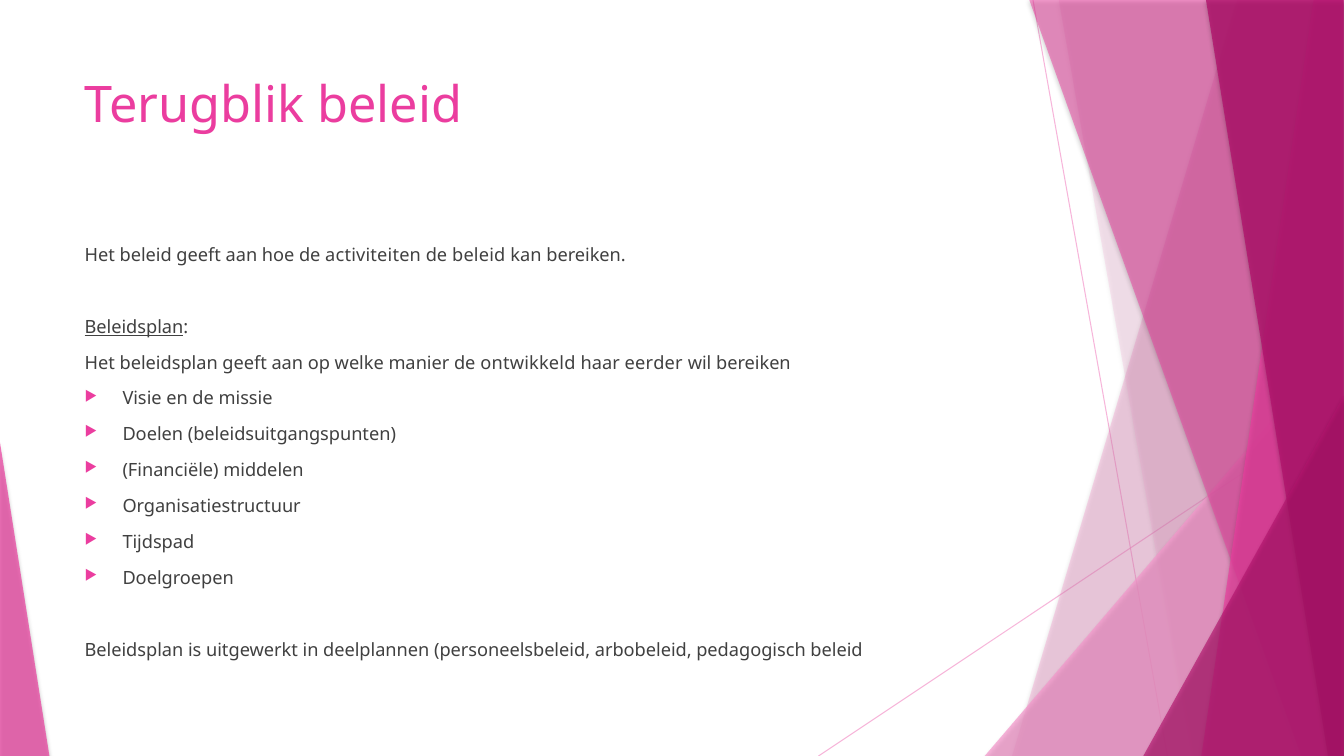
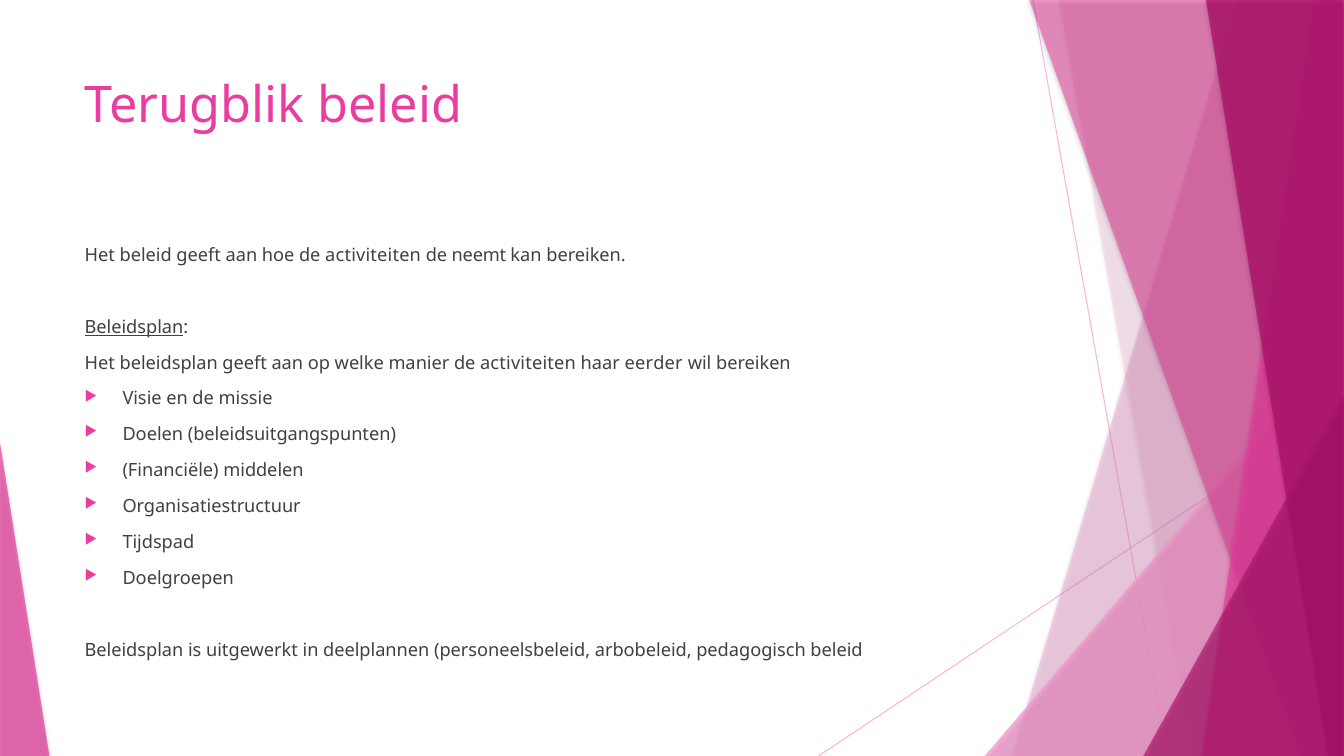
de beleid: beleid -> neemt (479, 255)
manier de ontwikkeld: ontwikkeld -> activiteiten (528, 363)
